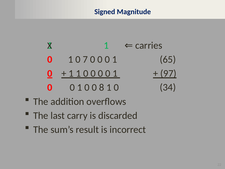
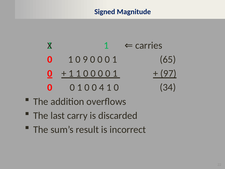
7: 7 -> 9 (85, 59)
8: 8 -> 4 (102, 87)
